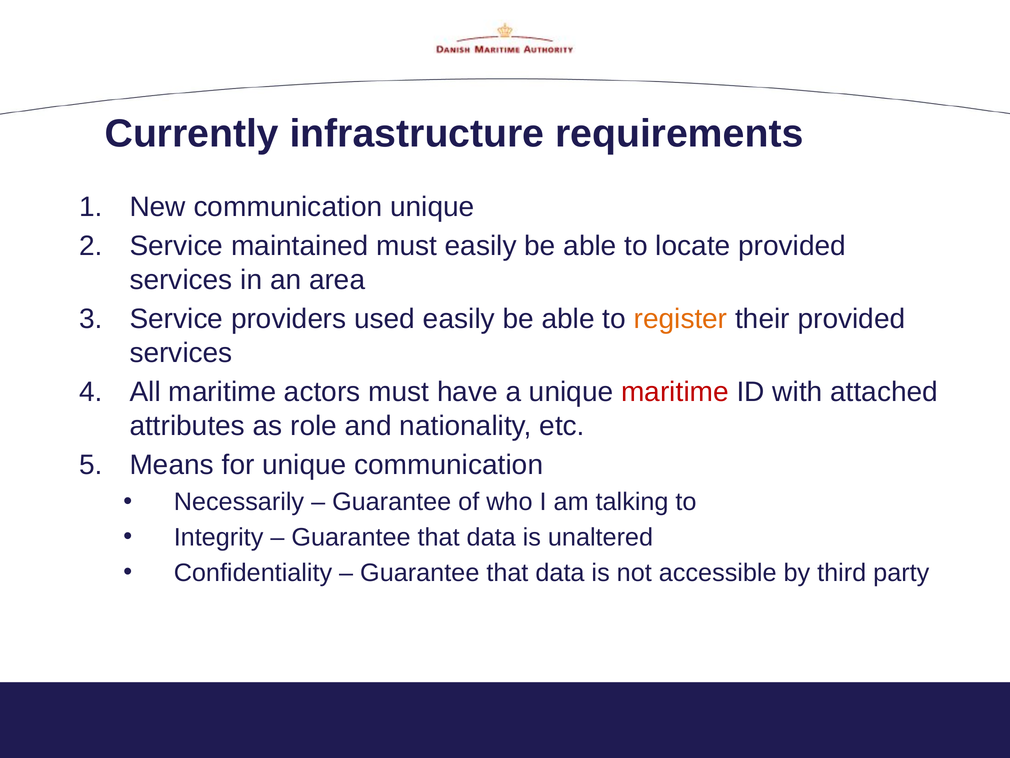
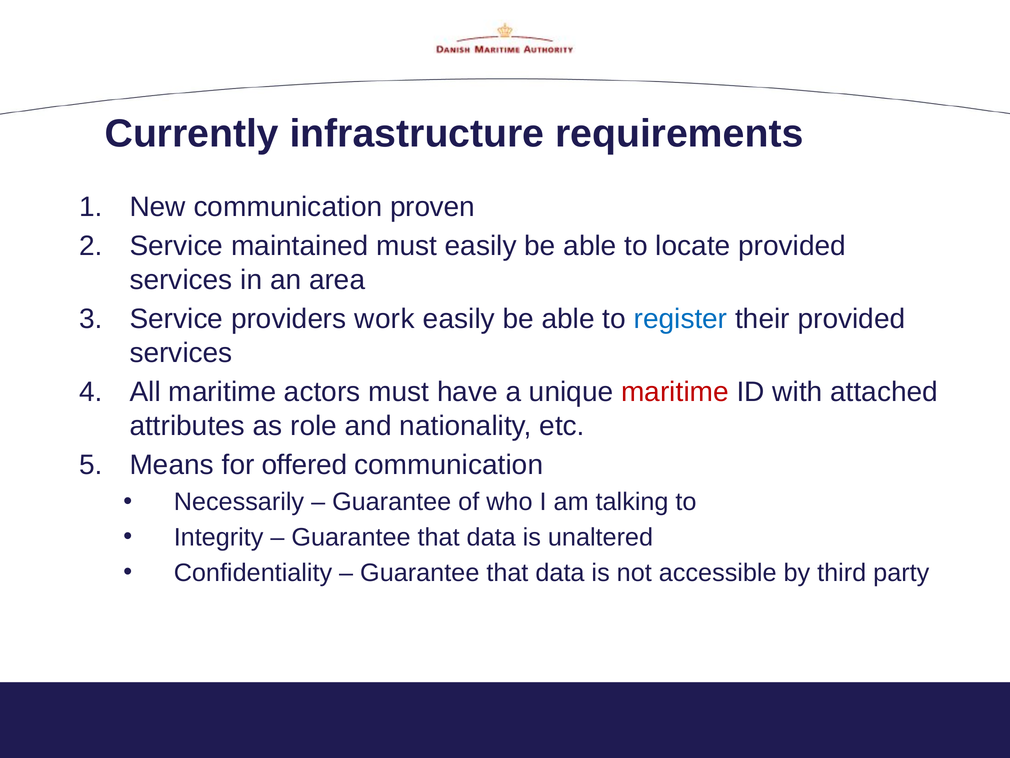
communication unique: unique -> proven (432, 207)
used: used -> work (385, 319)
register colour: orange -> blue (681, 319)
for unique: unique -> offered (304, 465)
